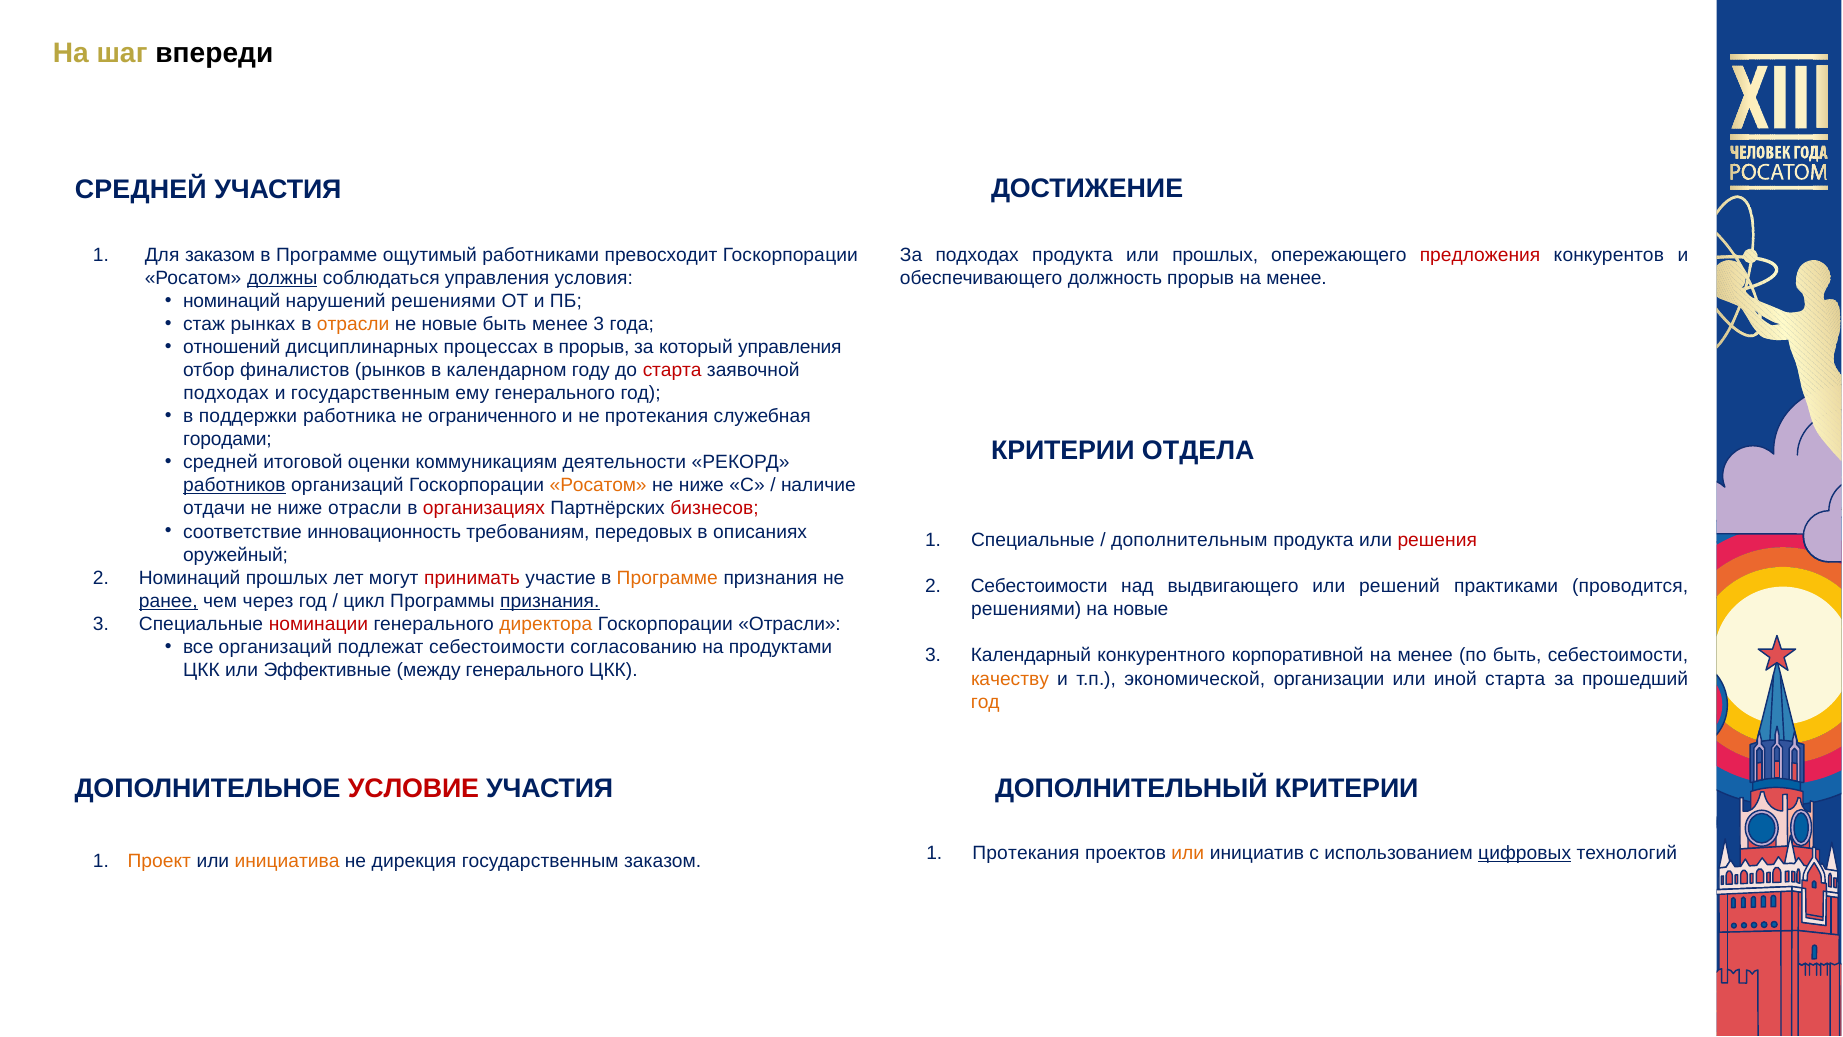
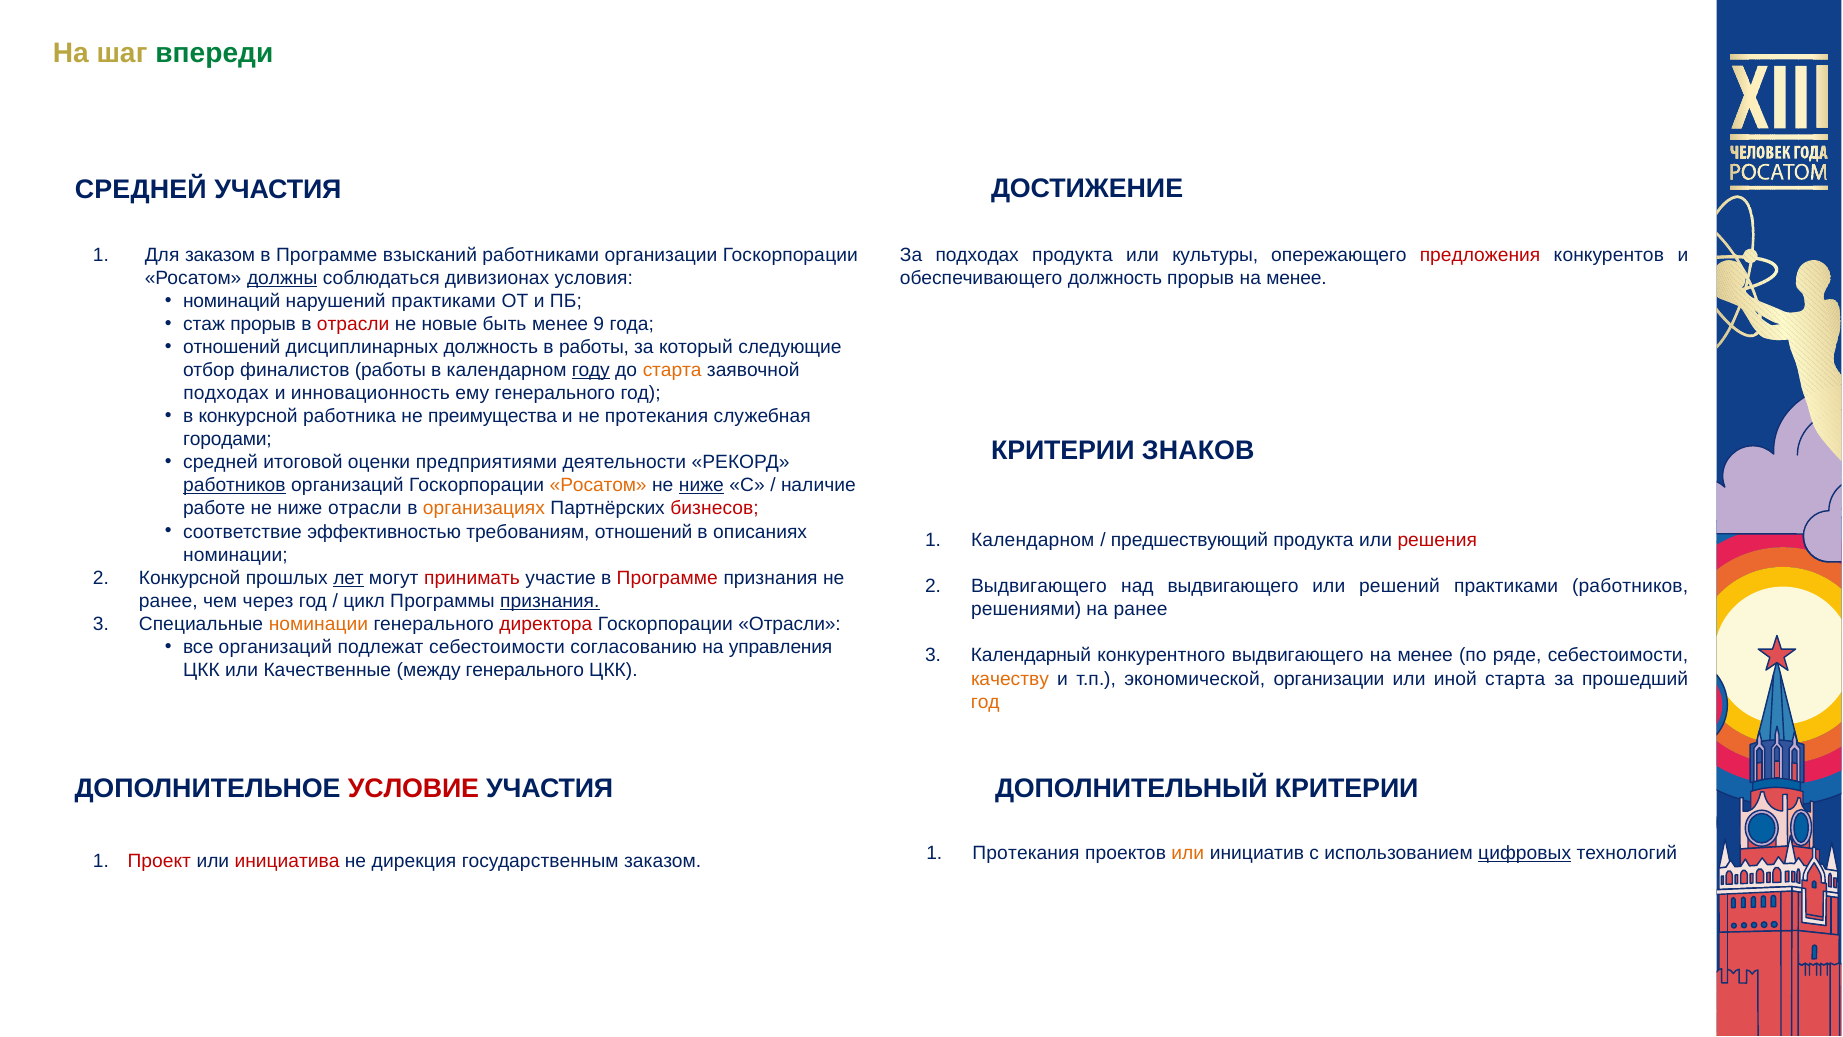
впереди colour: black -> green (214, 53)
ощутимый: ощутимый -> взысканий (430, 255)
работниками превосходит: превосходит -> организации (661, 255)
или прошлых: прошлых -> культуры (1215, 255)
соблюдаться управления: управления -> дивизионах (497, 278)
нарушений решениями: решениями -> практиками (444, 301)
стаж рынках: рынках -> прорыв (263, 324)
отрасли colour: orange -> red (353, 324)
менее 3: 3 -> 9 (599, 324)
дисциплинарных процессах: процессах -> должность (491, 347)
в прорыв: прорыв -> работы (594, 347)
который управления: управления -> следующие (790, 347)
финалистов рынков: рынков -> работы (390, 370)
году underline: none -> present (591, 370)
старта colour: red -> orange (672, 370)
и государственным: государственным -> инновационность (370, 393)
в поддержки: поддержки -> конкурсной (248, 416)
ограниченного: ограниченного -> преимущества (493, 416)
ОТДЕЛА: ОТДЕЛА -> ЗНАКОВ (1198, 451)
коммуникациям: коммуникациям -> предприятиями (486, 462)
ниже underline: none -> present (701, 485)
отдачи: отдачи -> работе (214, 509)
организациях colour: red -> orange (484, 509)
инновационность: инновационность -> эффективностью (384, 532)
требованиям передовых: передовых -> отношений (644, 532)
1 Специальные: Специальные -> Календарном (1033, 540)
дополнительным: дополнительным -> предшествующий (1190, 540)
оружейный: оружейный -> номинации (235, 555)
Номинаций: Номинаций -> Конкурсной (190, 578)
лет underline: none -> present (348, 578)
Программе colour: orange -> red (667, 578)
Себестоимости: Себестоимости -> Выдвигающего (1039, 586)
практиками проводится: проводится -> работников (1630, 586)
ранее underline: present -> none (168, 601)
на новые: новые -> ранее (1141, 609)
номинации colour: red -> orange (318, 624)
директора colour: orange -> red (546, 624)
продуктами: продуктами -> управления (781, 647)
конкурентного корпоративной: корпоративной -> выдвигающего (1298, 655)
по быть: быть -> ряде (1517, 655)
Эффективные: Эффективные -> Качественные (327, 670)
Проект colour: orange -> red (159, 861)
инициатива colour: orange -> red (287, 861)
